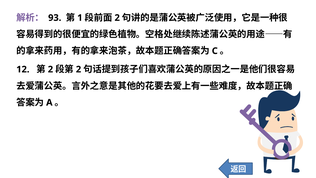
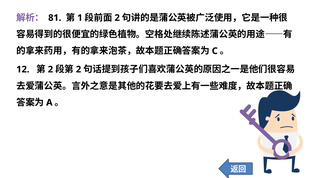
93: 93 -> 81 (55, 18)
